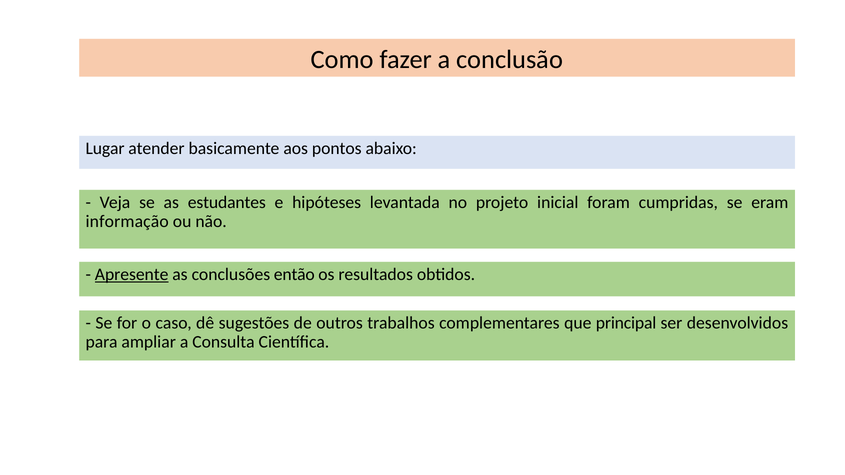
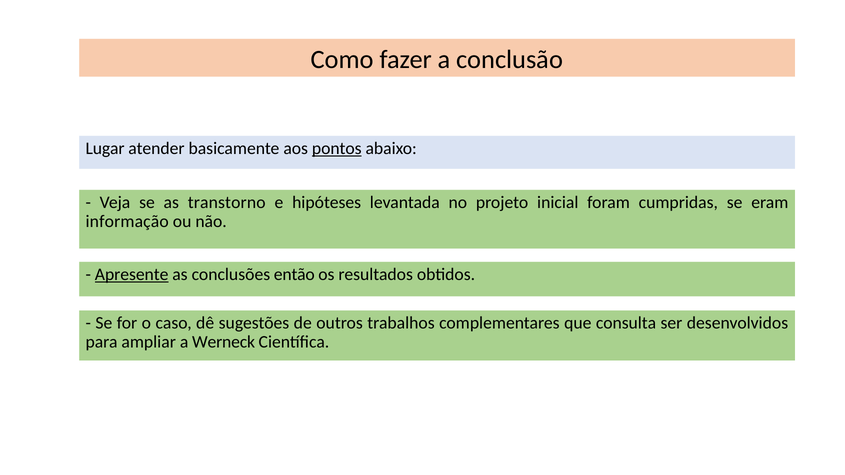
pontos underline: none -> present (337, 149)
estudantes: estudantes -> transtorno (227, 203)
principal: principal -> consulta (626, 323)
Consulta: Consulta -> Werneck (224, 342)
